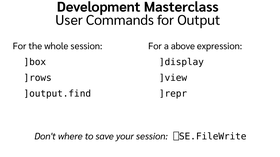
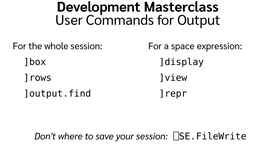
above: above -> space (183, 46)
